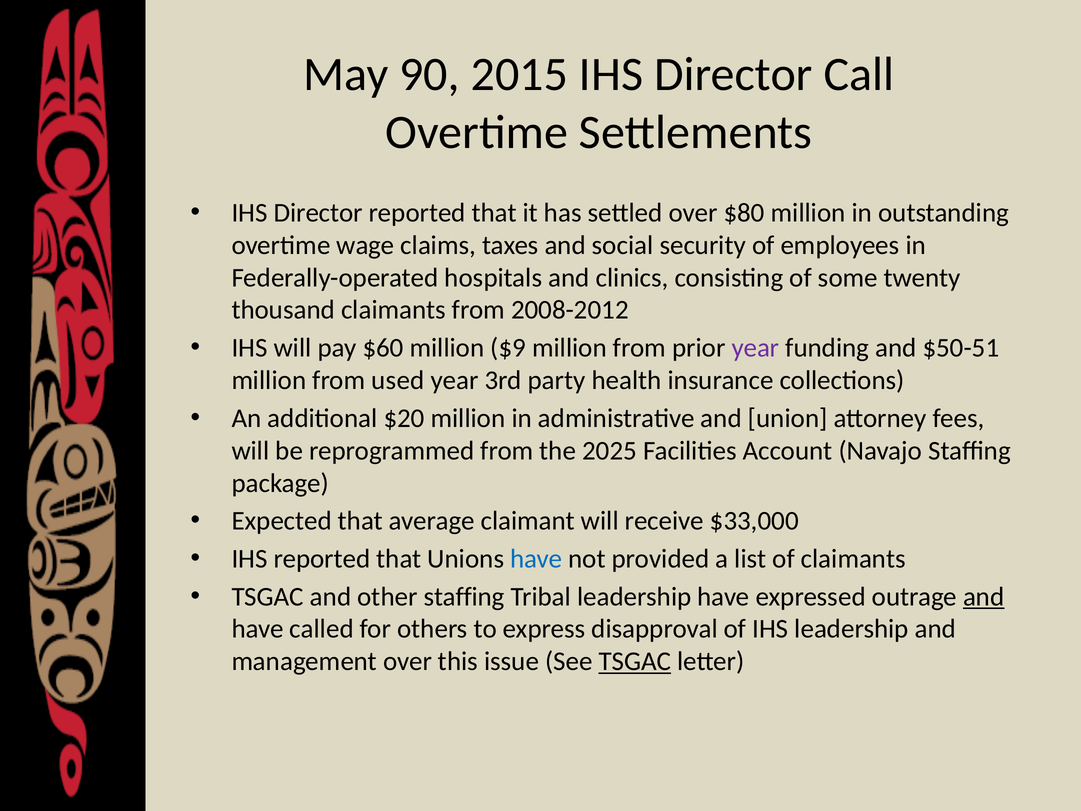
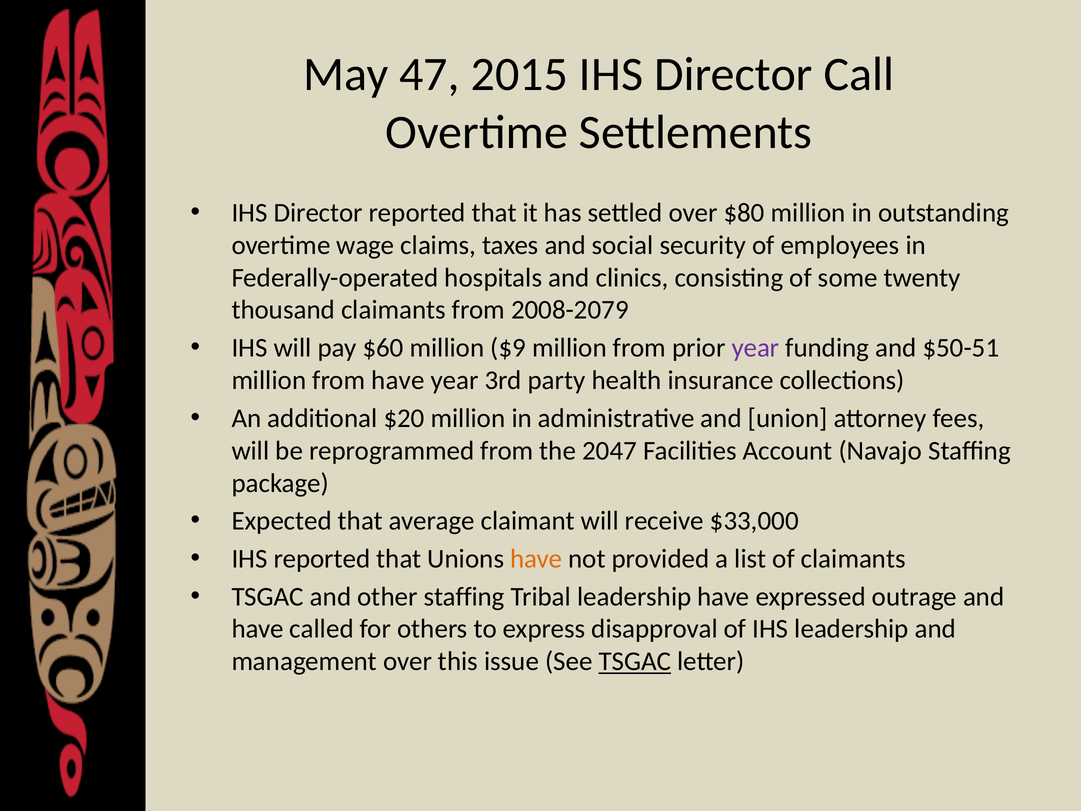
90: 90 -> 47 (429, 75)
2008-2012: 2008-2012 -> 2008-2079 (570, 310)
from used: used -> have (398, 380)
2025: 2025 -> 2047 (610, 451)
have colour: blue -> orange (536, 559)
and underline: present -> none (984, 596)
